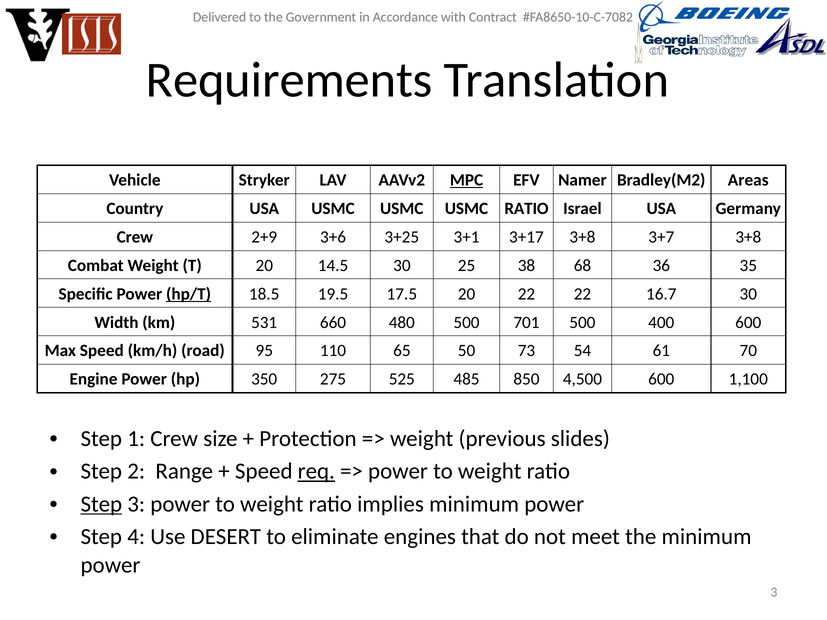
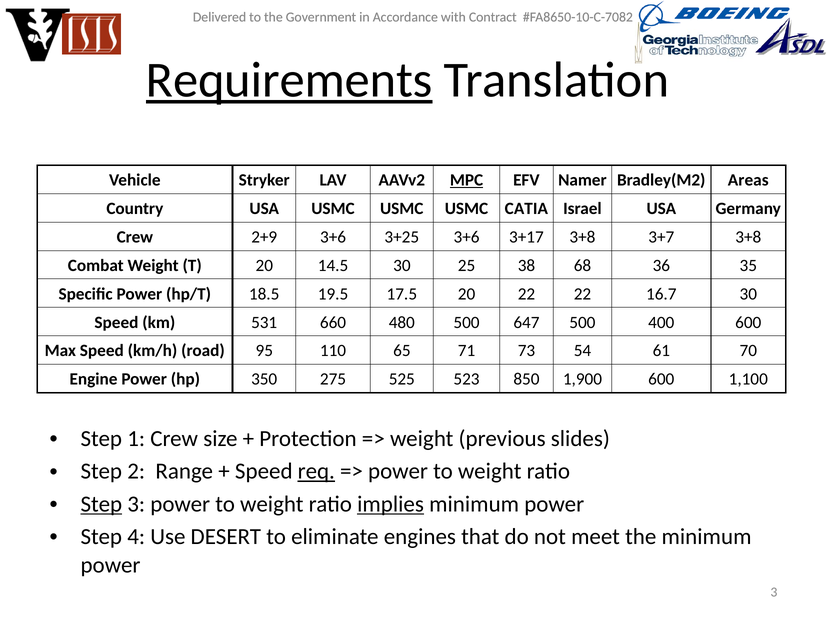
Requirements underline: none -> present (289, 80)
USMC RATIO: RATIO -> CATIA (526, 209)
3+25 3+1: 3+1 -> 3+6 (467, 237)
hp/T underline: present -> none (189, 294)
Width: Width -> Speed (116, 322)
701: 701 -> 647 (526, 322)
50: 50 -> 71 (467, 351)
485: 485 -> 523 (466, 379)
4,500: 4,500 -> 1,900 (582, 379)
implies underline: none -> present (391, 504)
